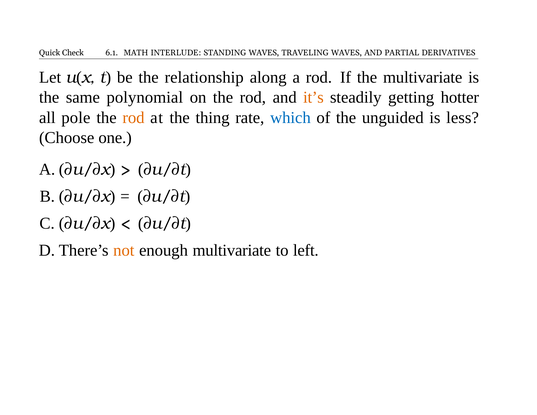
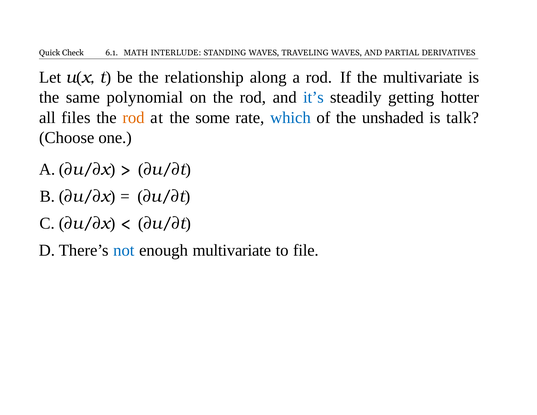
it’s colour: orange -> blue (313, 97)
pole: pole -> files (76, 118)
thing: thing -> some (213, 118)
unguided: unguided -> unshaded (393, 118)
less: less -> talk (463, 118)
not colour: orange -> blue (124, 250)
left: left -> file (306, 250)
